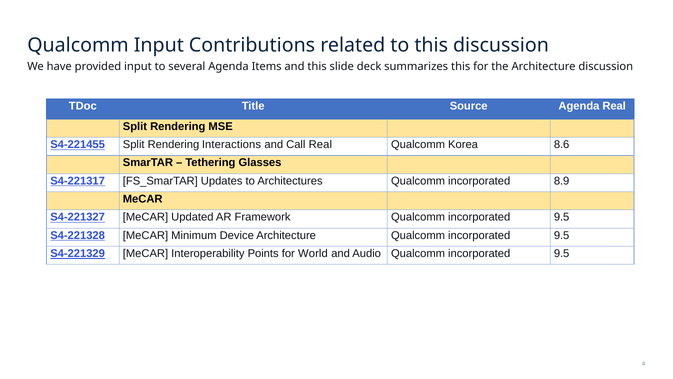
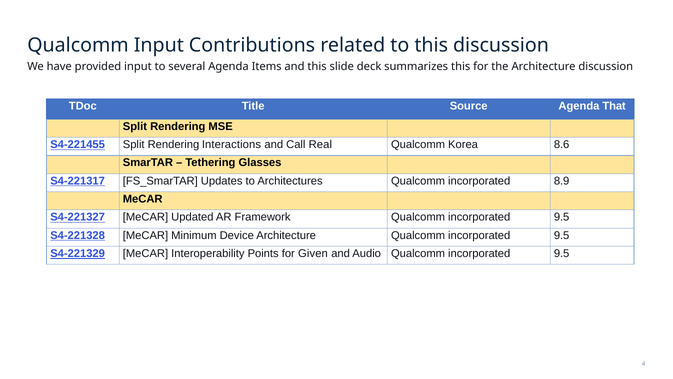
Agenda Real: Real -> That (614, 106)
World: World -> Given (313, 253)
